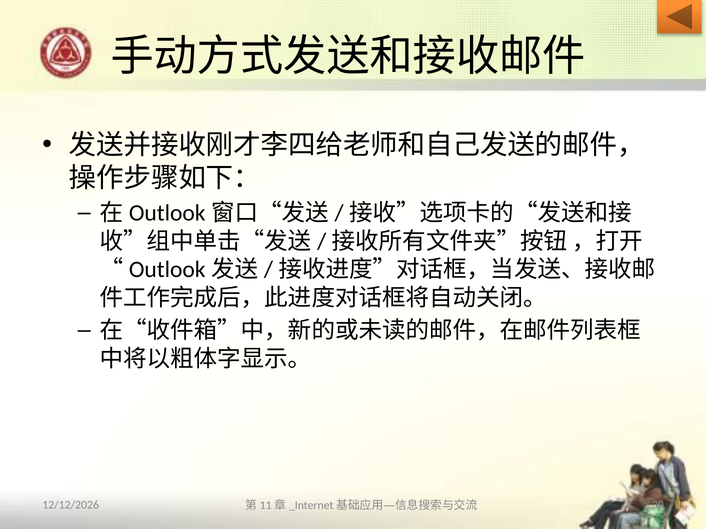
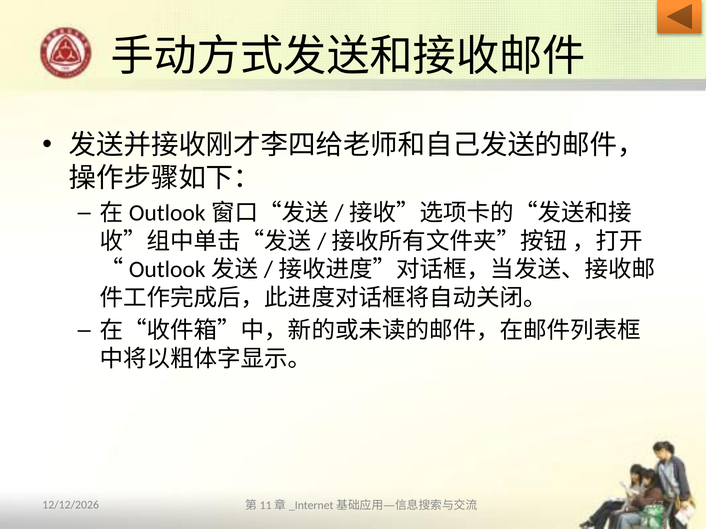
30: 30 -> 67 (658, 506)
